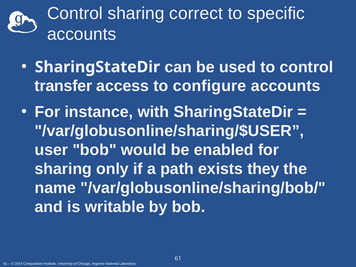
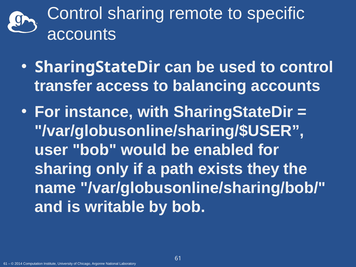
correct: correct -> remote (196, 13)
configure: configure -> balancing (210, 86)
